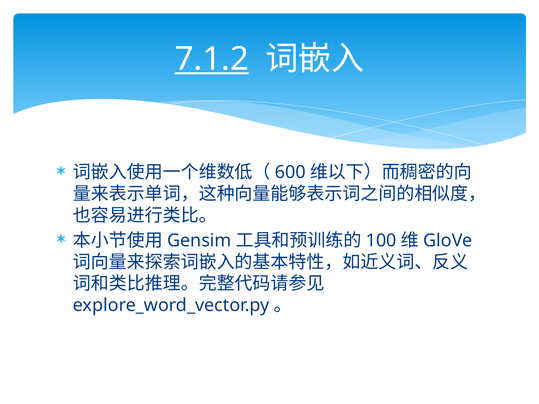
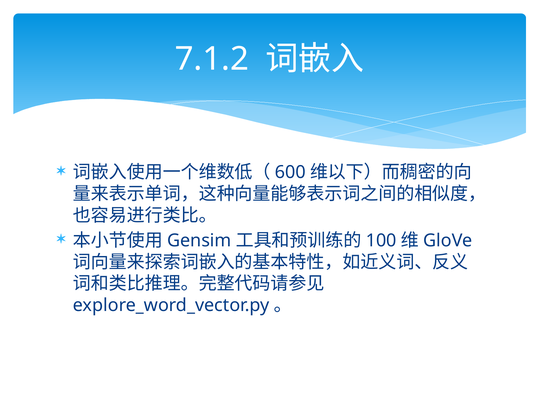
7.1.2 underline: present -> none (212, 59)
